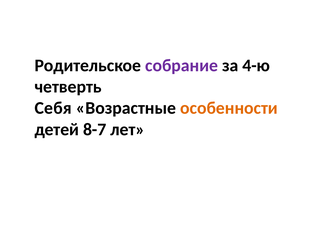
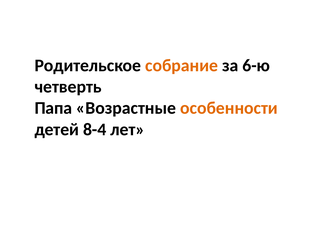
собрание colour: purple -> orange (182, 65)
4-ю: 4-ю -> 6-ю (256, 65)
Себя: Себя -> Папа (53, 108)
8-7: 8-7 -> 8-4 (95, 129)
